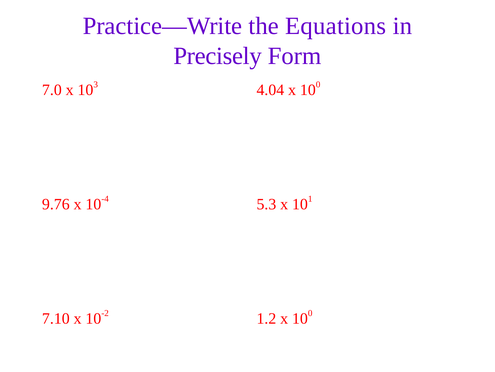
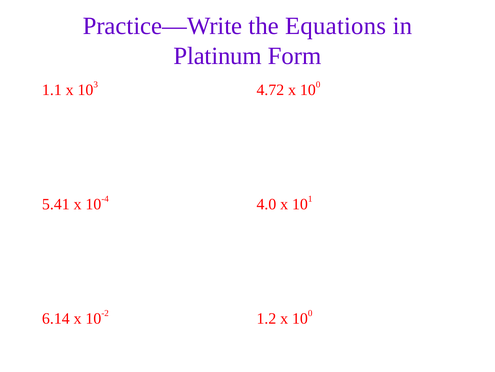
Precisely: Precisely -> Platinum (218, 56)
7.0: 7.0 -> 1.1 (52, 90)
4.04: 4.04 -> 4.72 (270, 90)
9.76: 9.76 -> 5.41 (56, 204)
5.3: 5.3 -> 4.0 (266, 204)
7.10: 7.10 -> 6.14 (56, 318)
